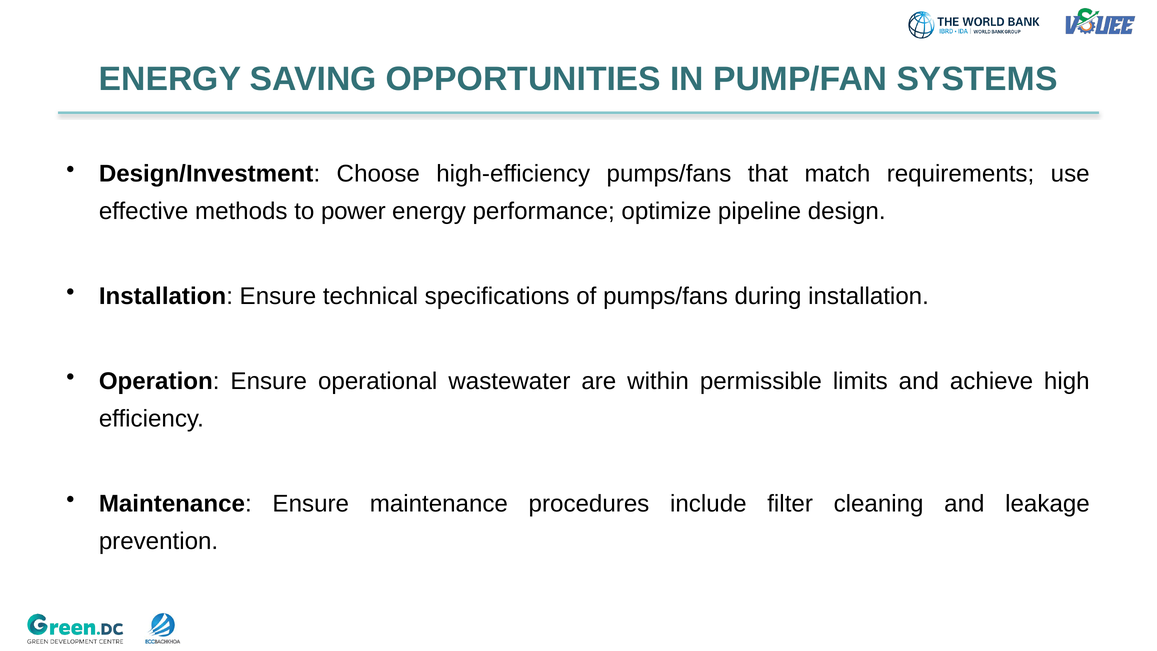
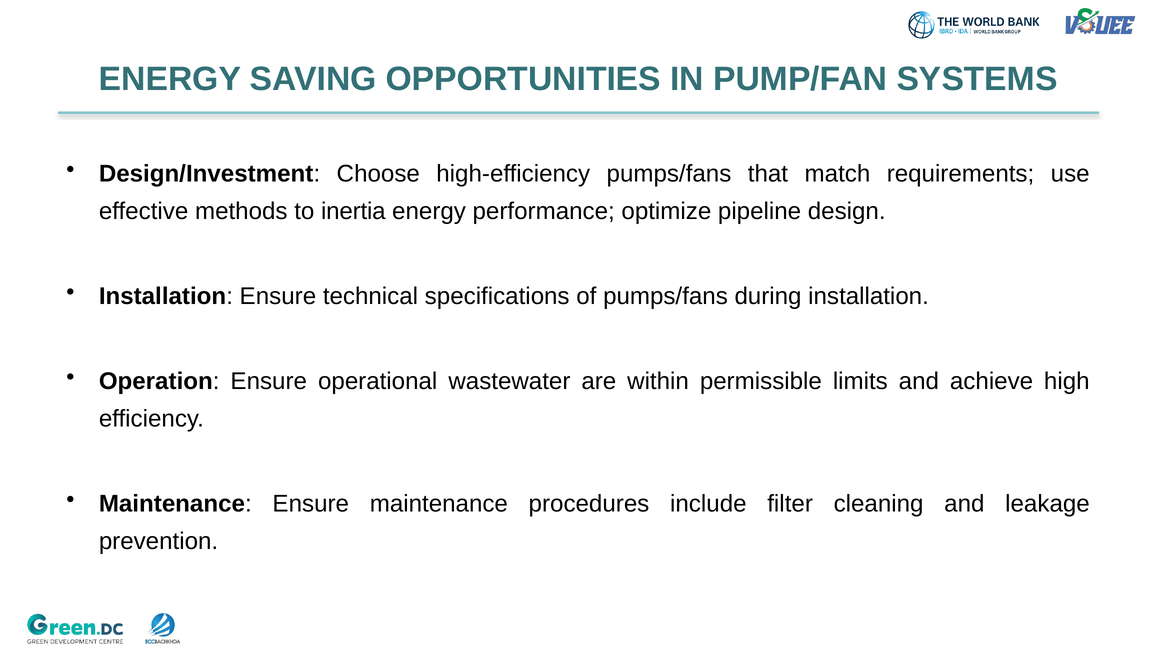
power: power -> inertia (353, 211)
